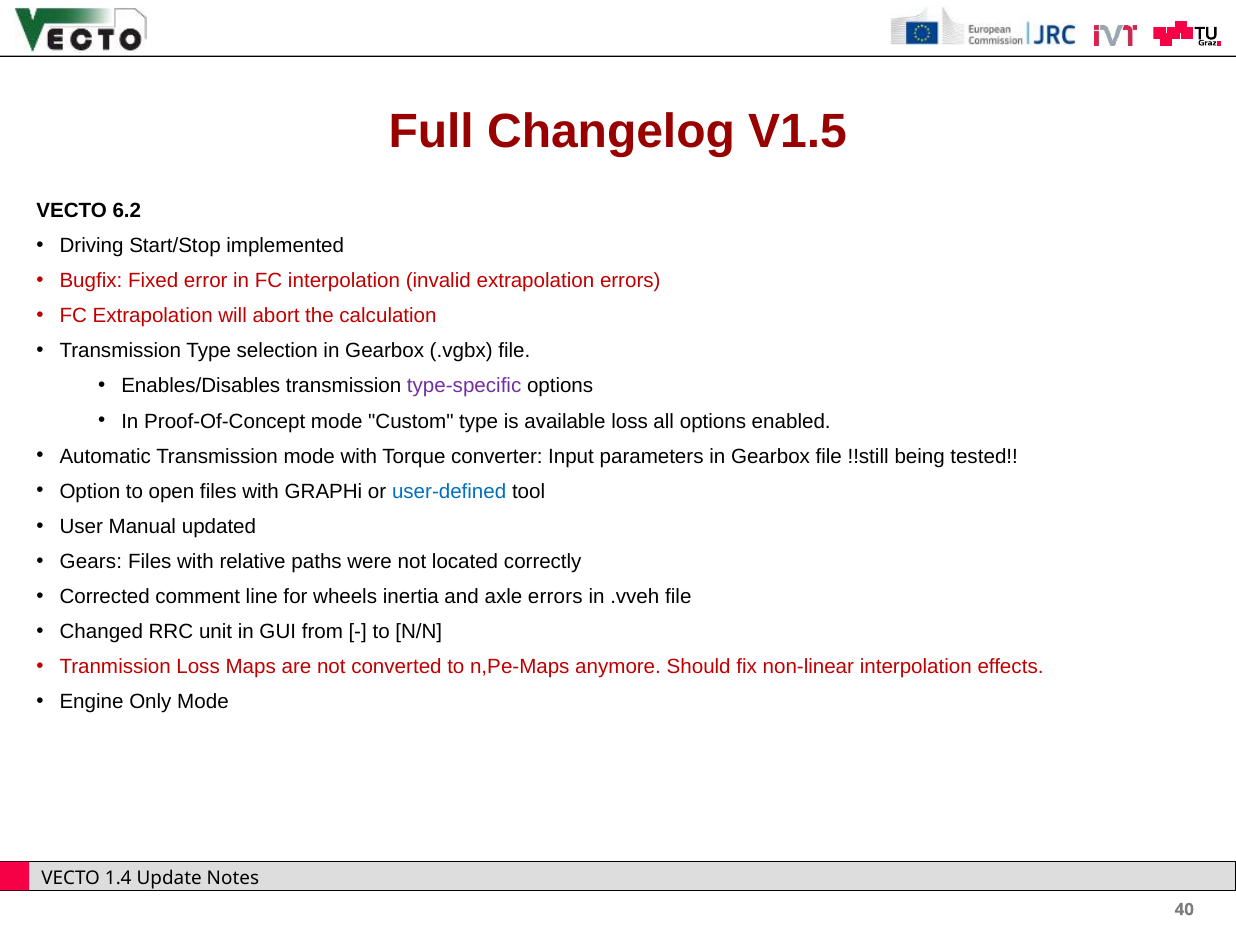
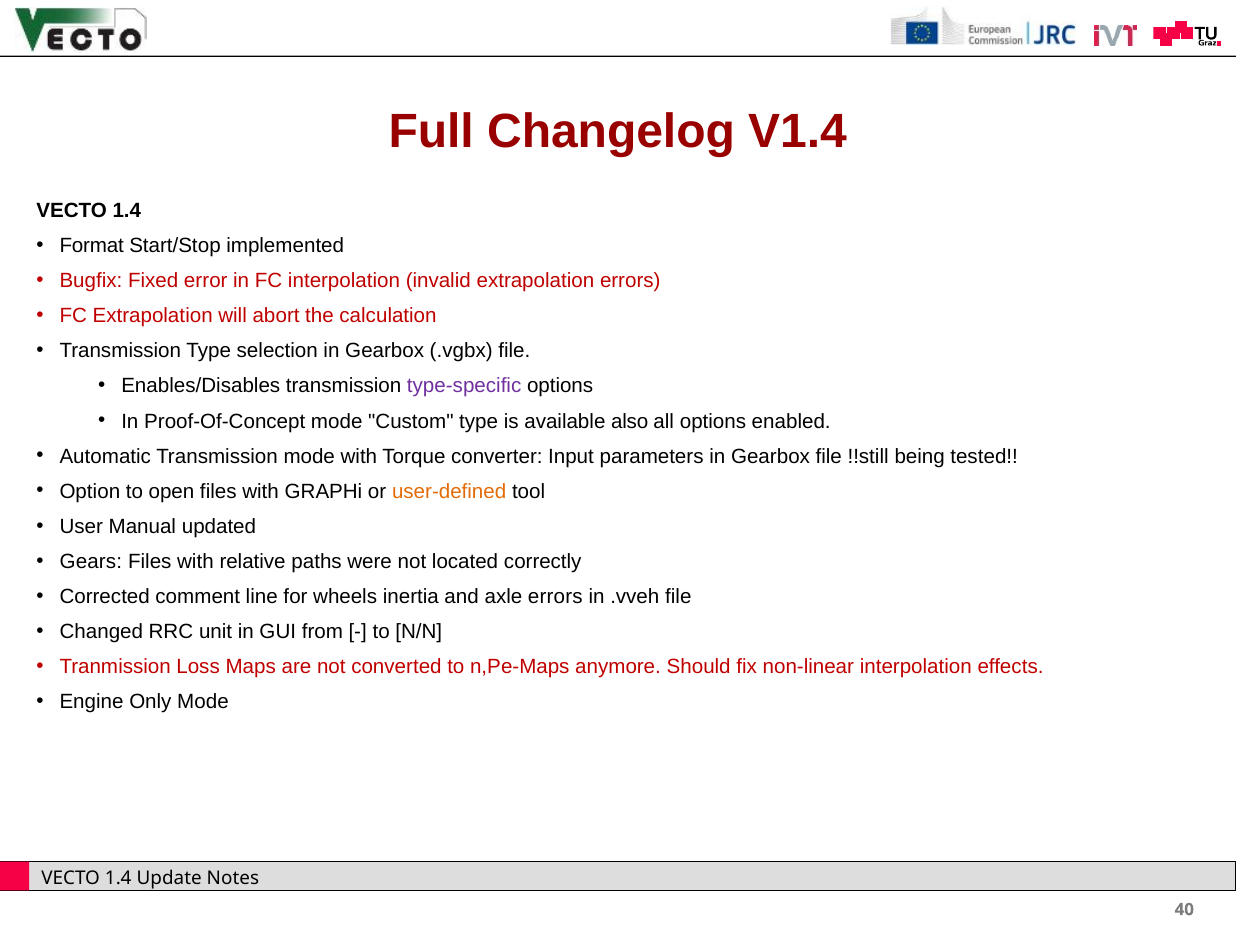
V1.5: V1.5 -> V1.4 (797, 132)
6.2: 6.2 -> 1.4 (127, 211)
Driving: Driving -> Format (92, 246)
available loss: loss -> also (630, 421)
user-defined colour: blue -> orange (449, 491)
